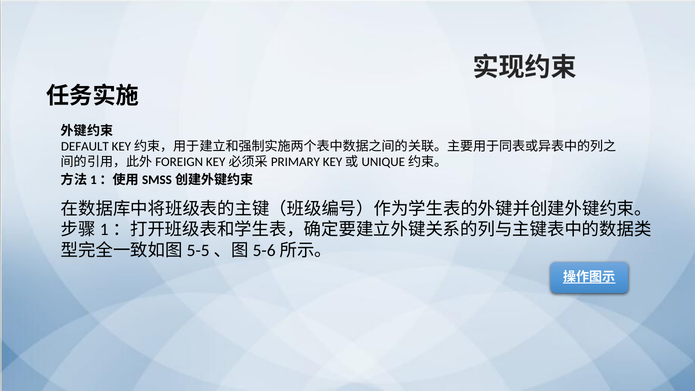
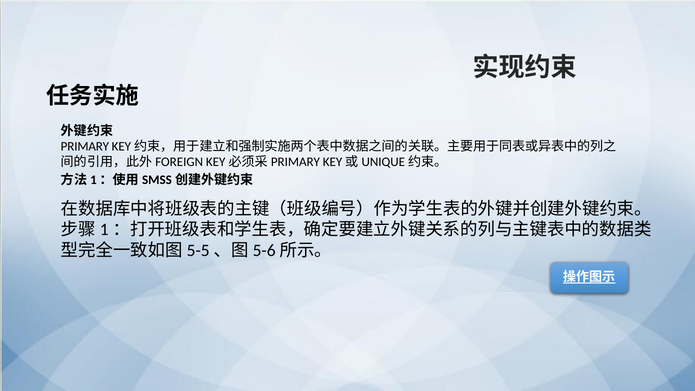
DEFAULT: DEFAULT -> PRIMARY (85, 146)
